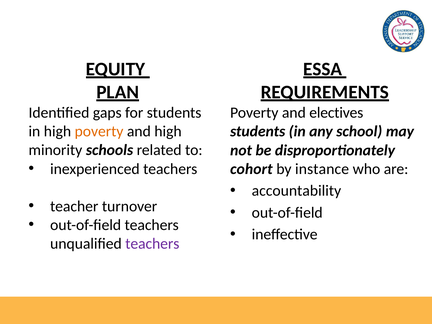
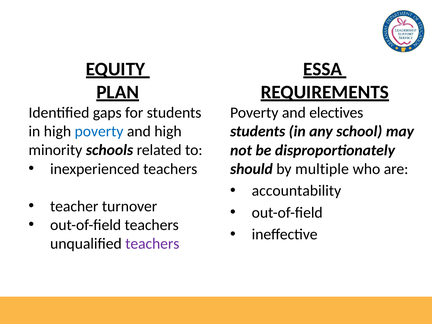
poverty colour: orange -> blue (99, 131)
cohort: cohort -> should (251, 169)
instance: instance -> multiple (322, 169)
